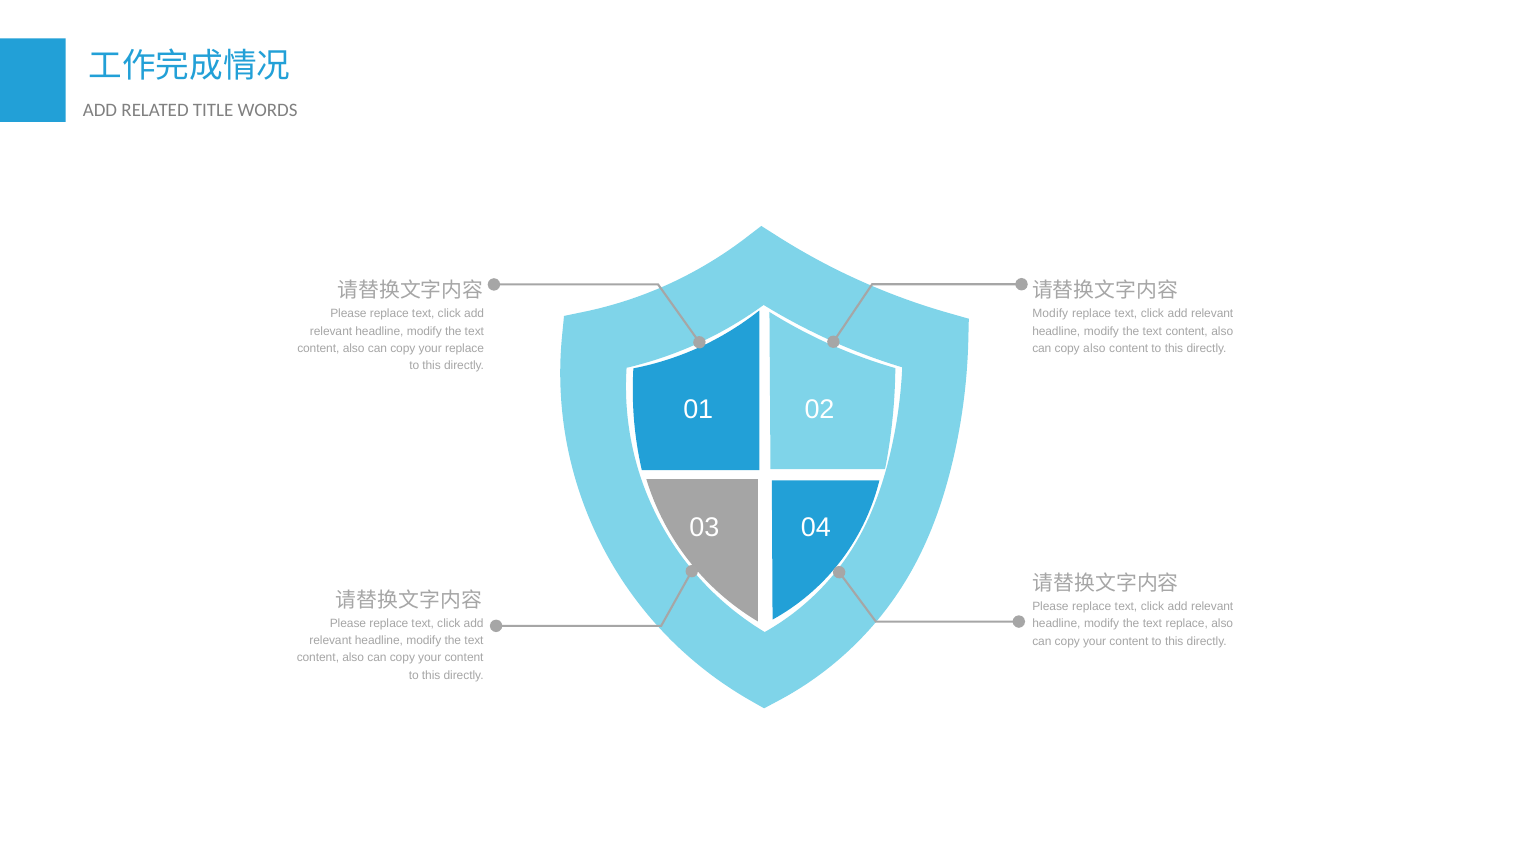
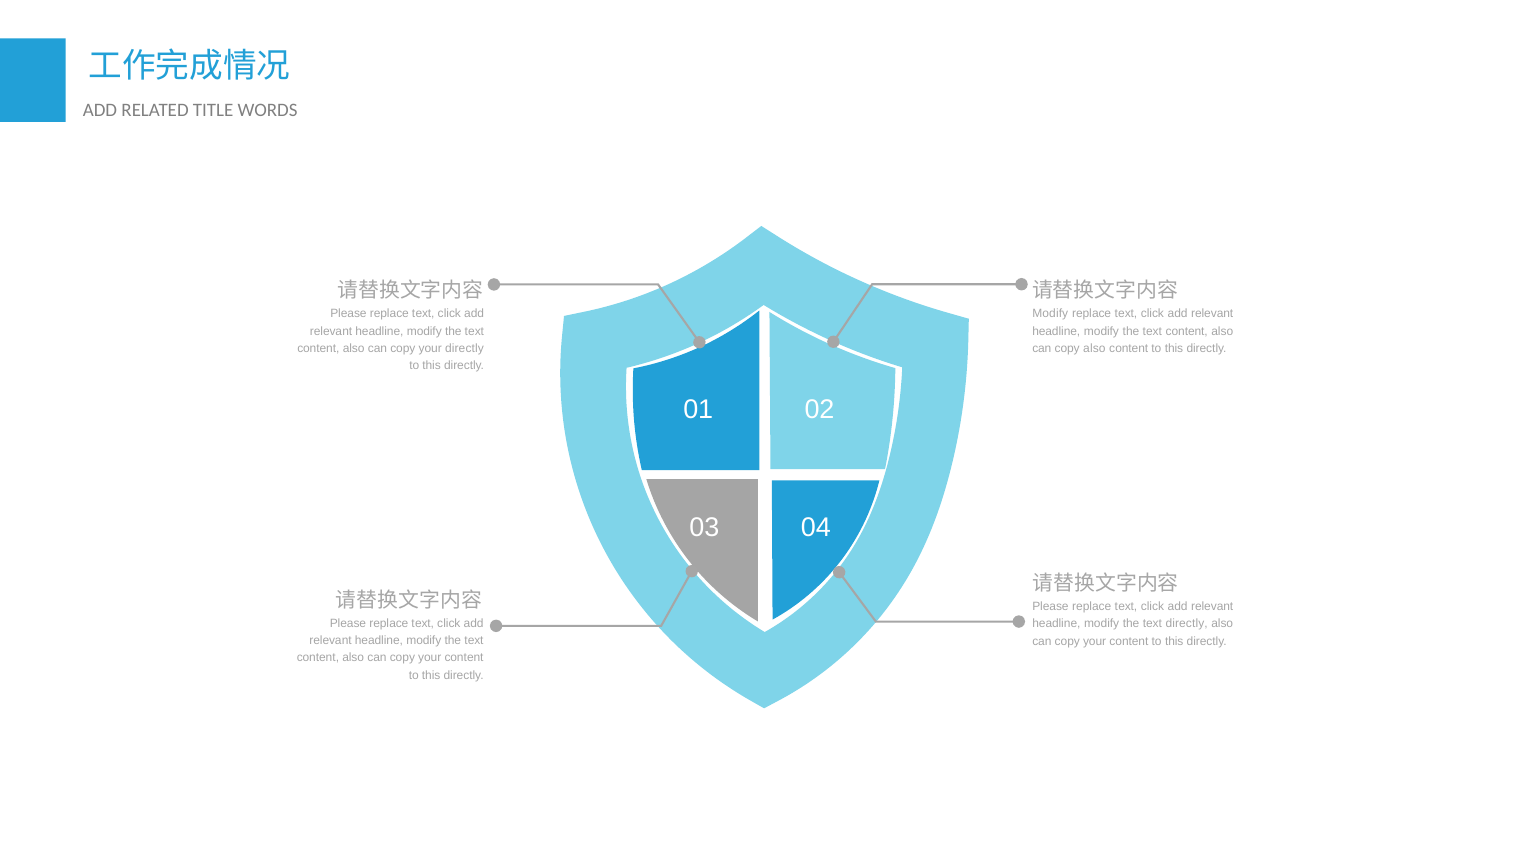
your replace: replace -> directly (464, 348)
text replace: replace -> directly (1187, 624)
